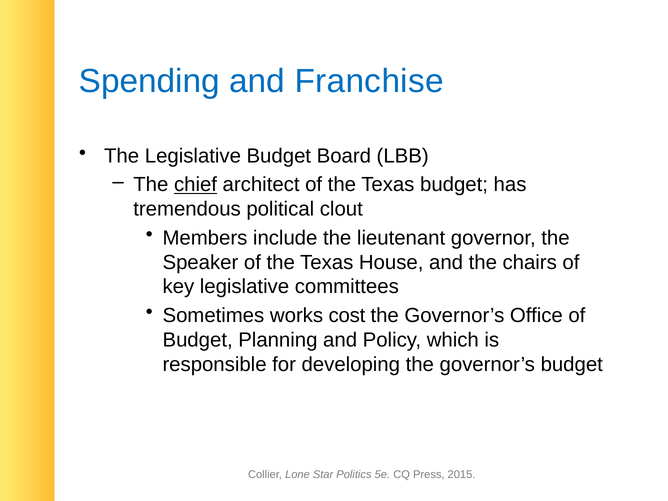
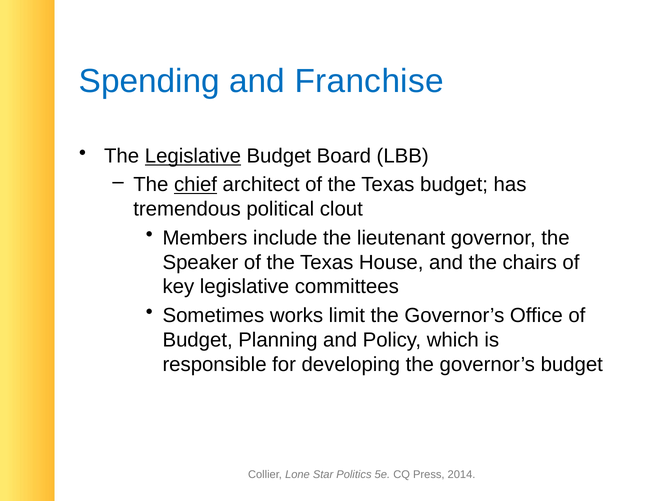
Legislative underline: none -> present (193, 156)
cost: cost -> limit (347, 315)
2015: 2015 -> 2014 (462, 475)
